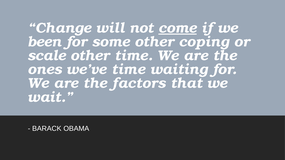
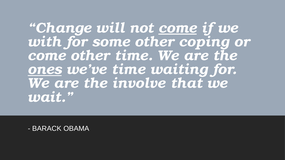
been: been -> with (45, 42)
scale: scale -> come (47, 56)
ones underline: none -> present (45, 70)
factors: factors -> involve (139, 83)
